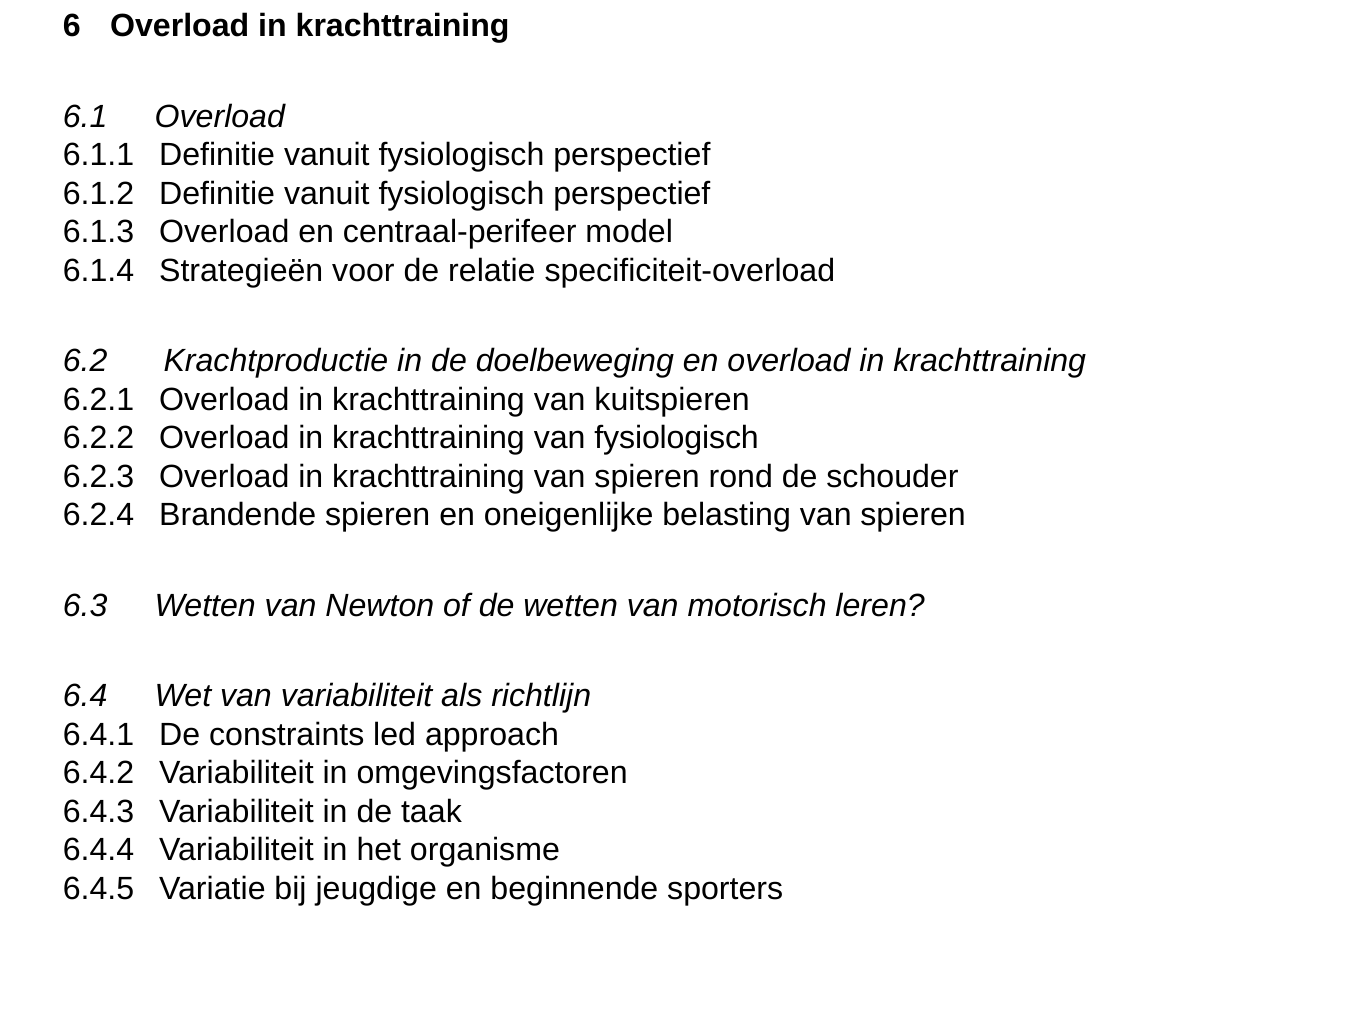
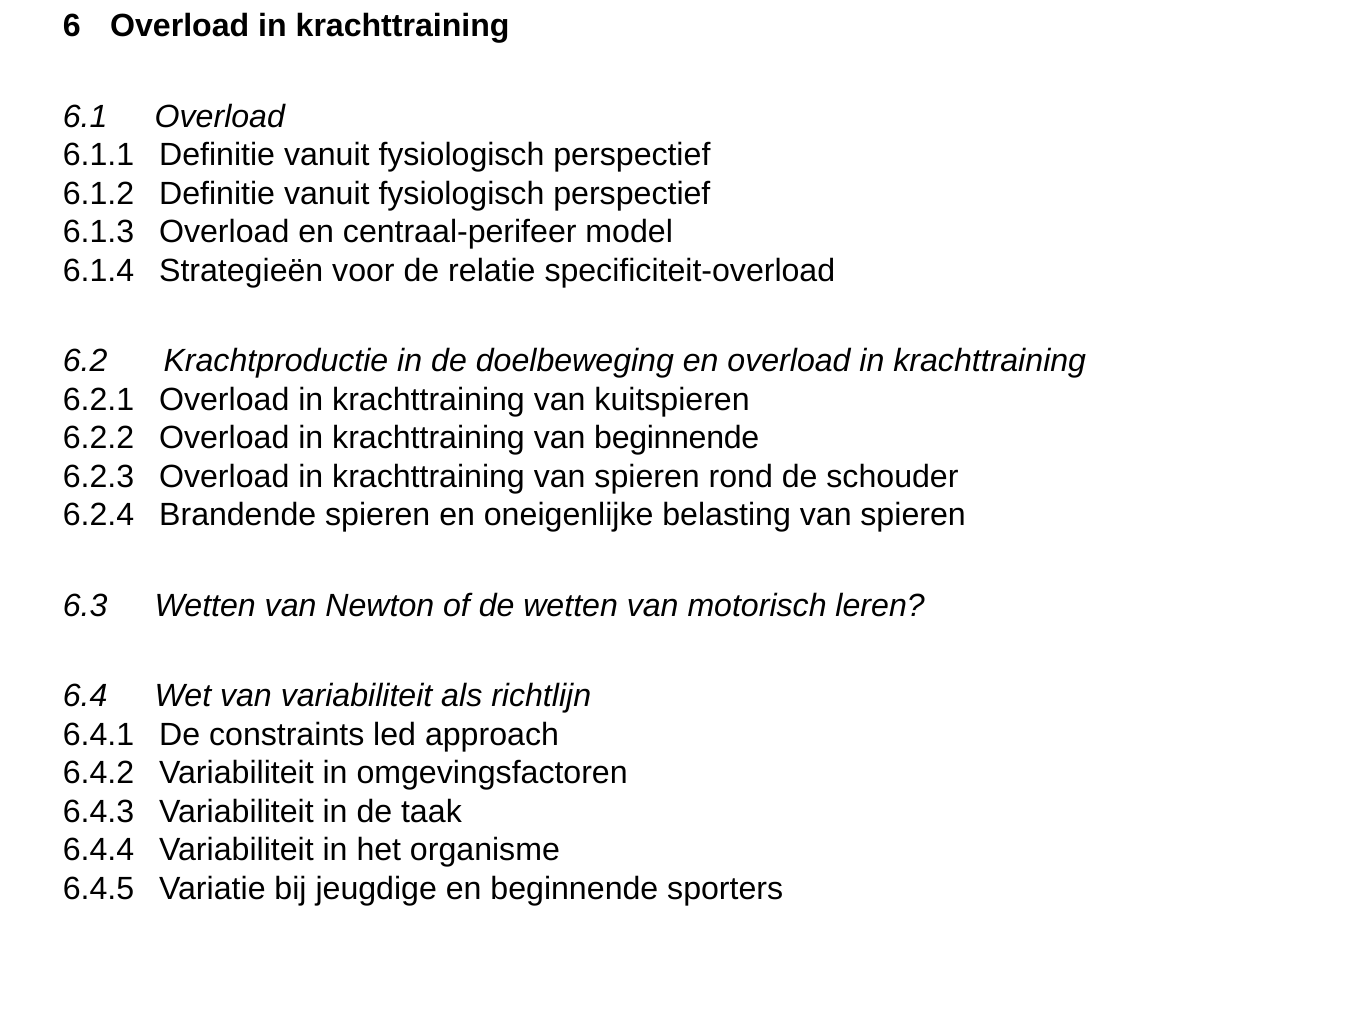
van fysiologisch: fysiologisch -> beginnende (677, 438)
